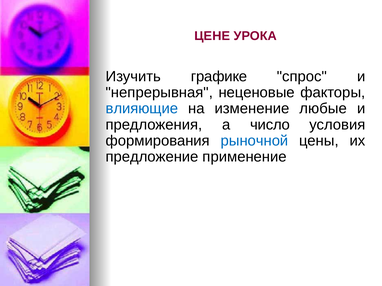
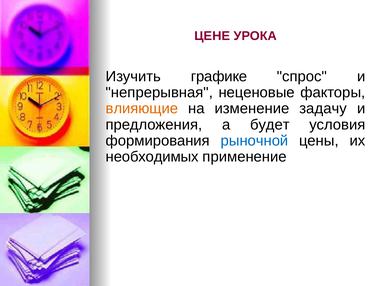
влияющие colour: blue -> orange (142, 109)
любые: любые -> задачу (323, 109)
число: число -> будет (270, 125)
предложение: предложение -> необходимых (152, 157)
